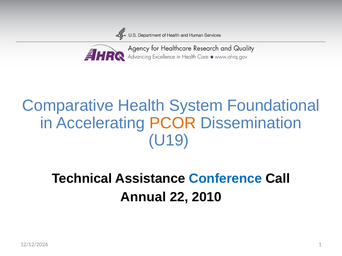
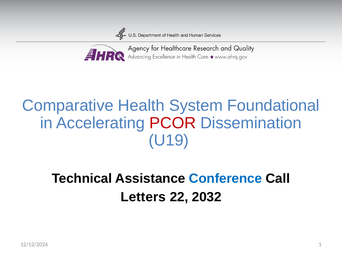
PCOR colour: orange -> red (173, 123)
Annual: Annual -> Letters (143, 197)
2010: 2010 -> 2032 (207, 197)
